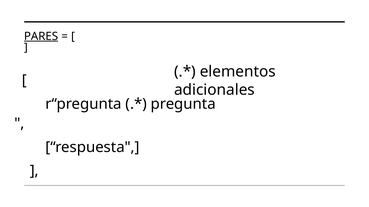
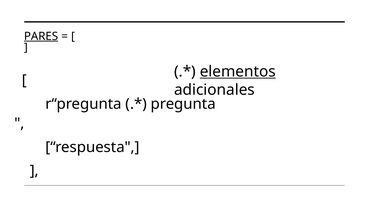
elementos underline: none -> present (238, 72)
